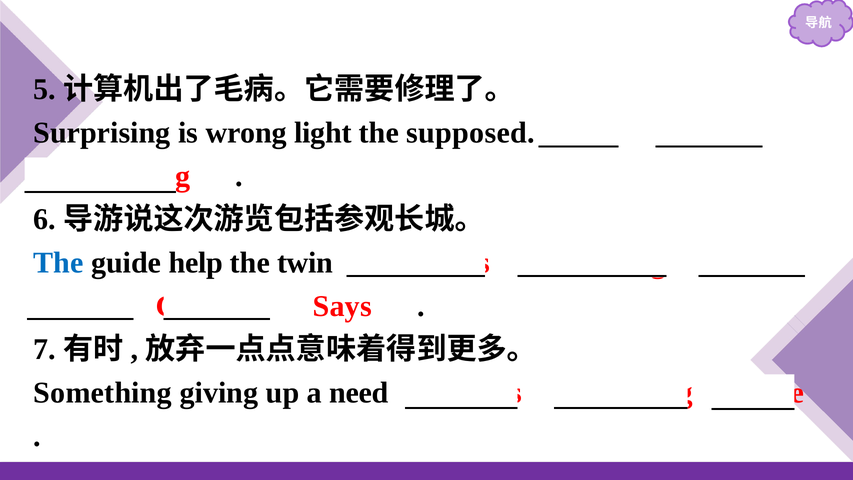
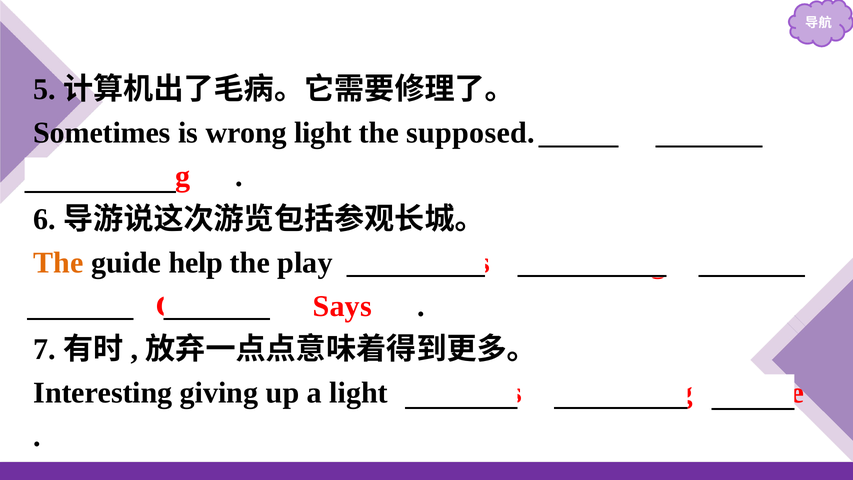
Surprising: Surprising -> Sometimes (102, 133)
The colour: blue -> orange (58, 263)
twin: twin -> play (305, 263)
Something: Something -> Interesting (103, 393)
a need: need -> light (359, 393)
